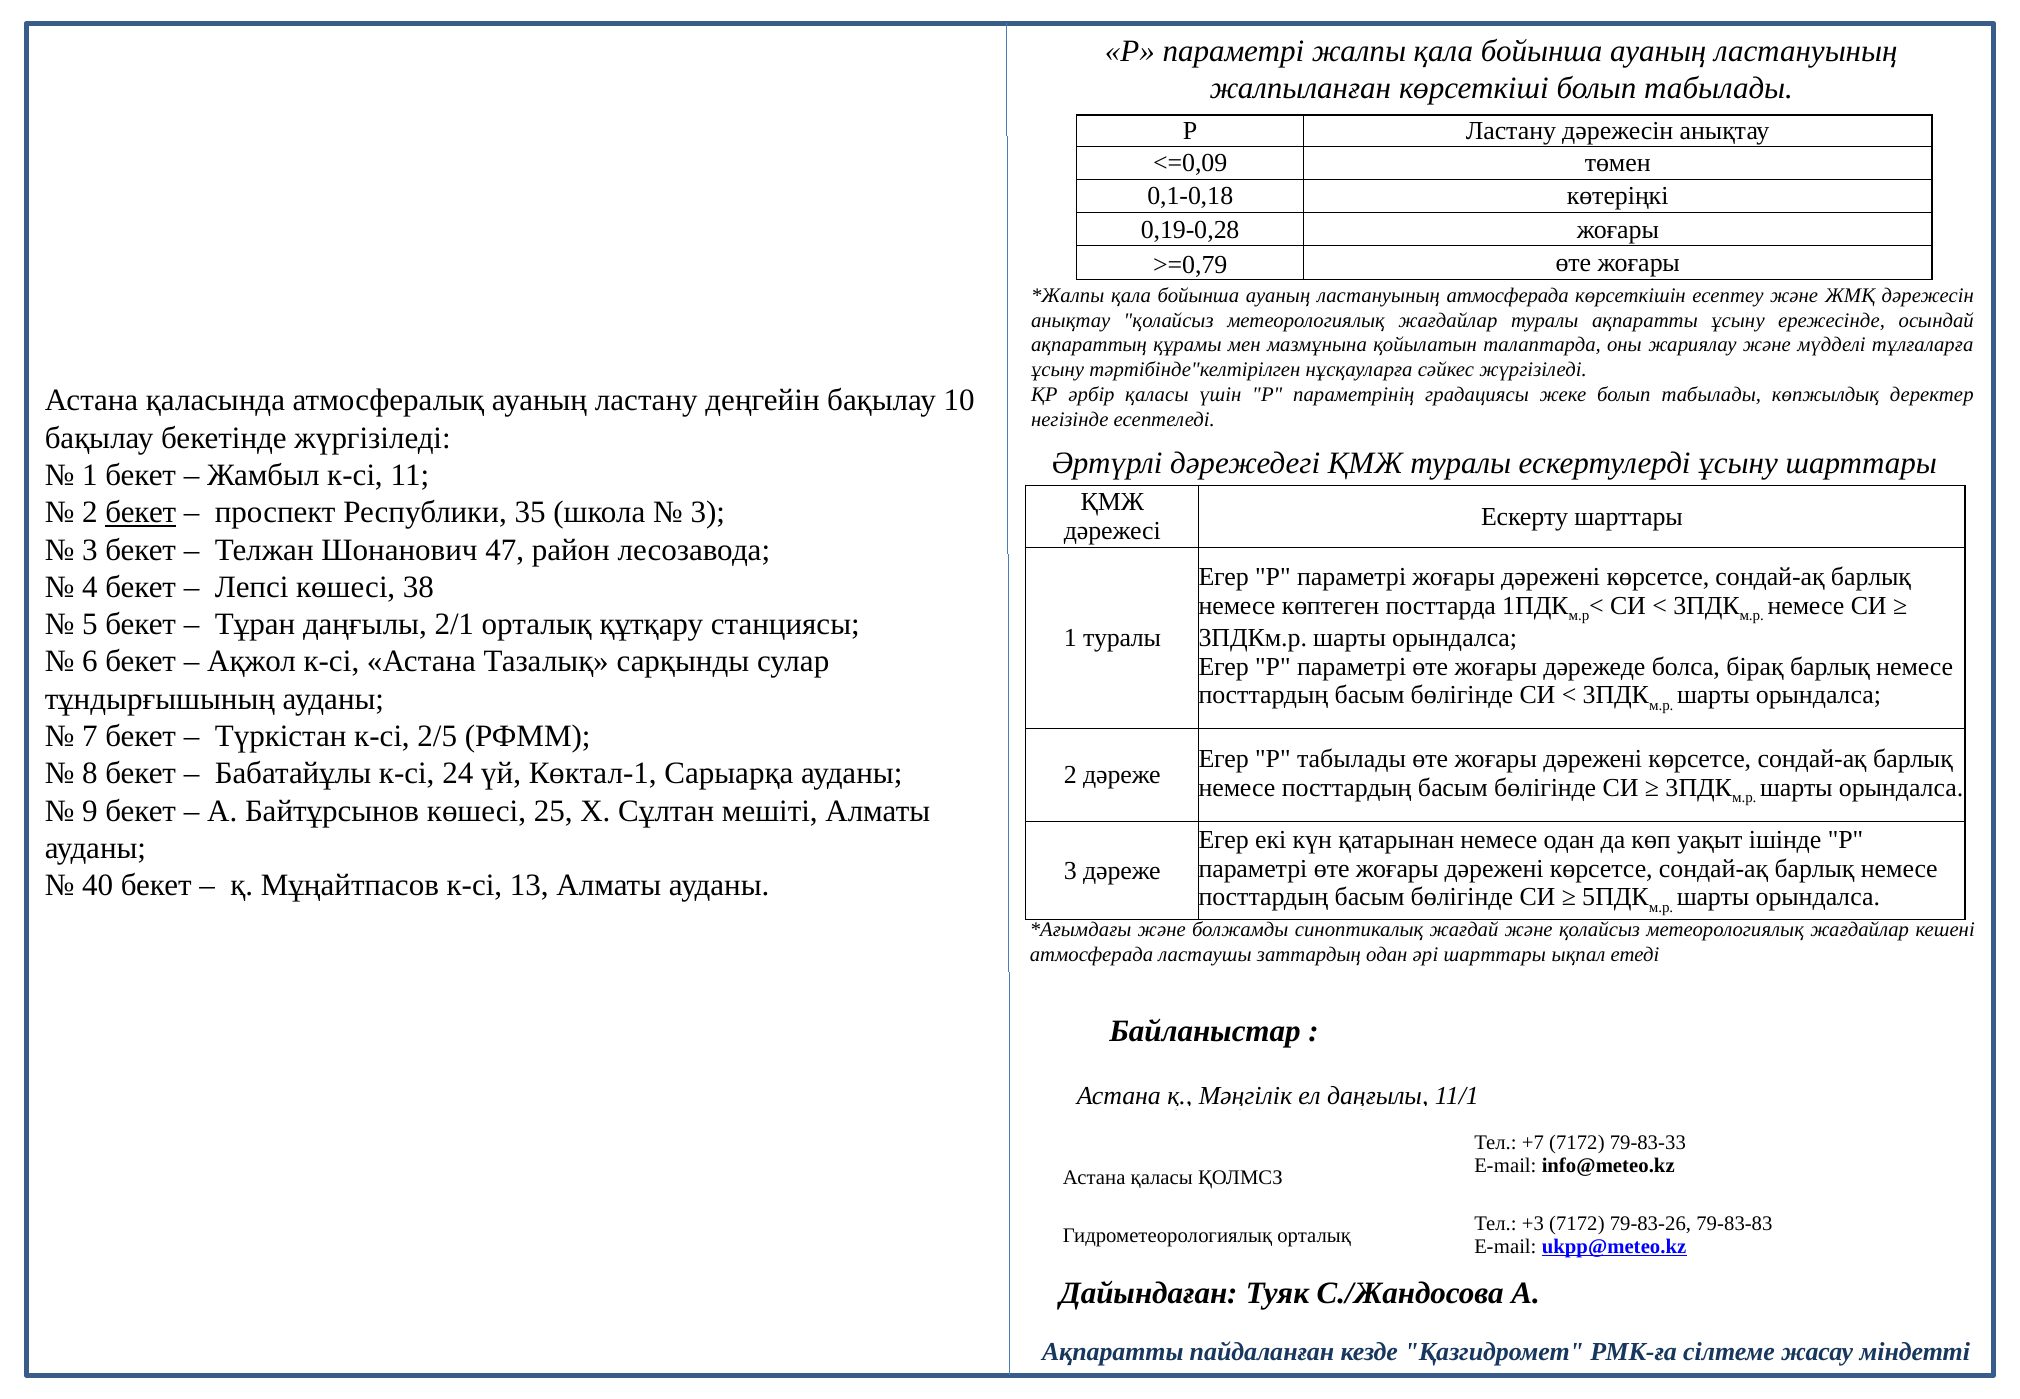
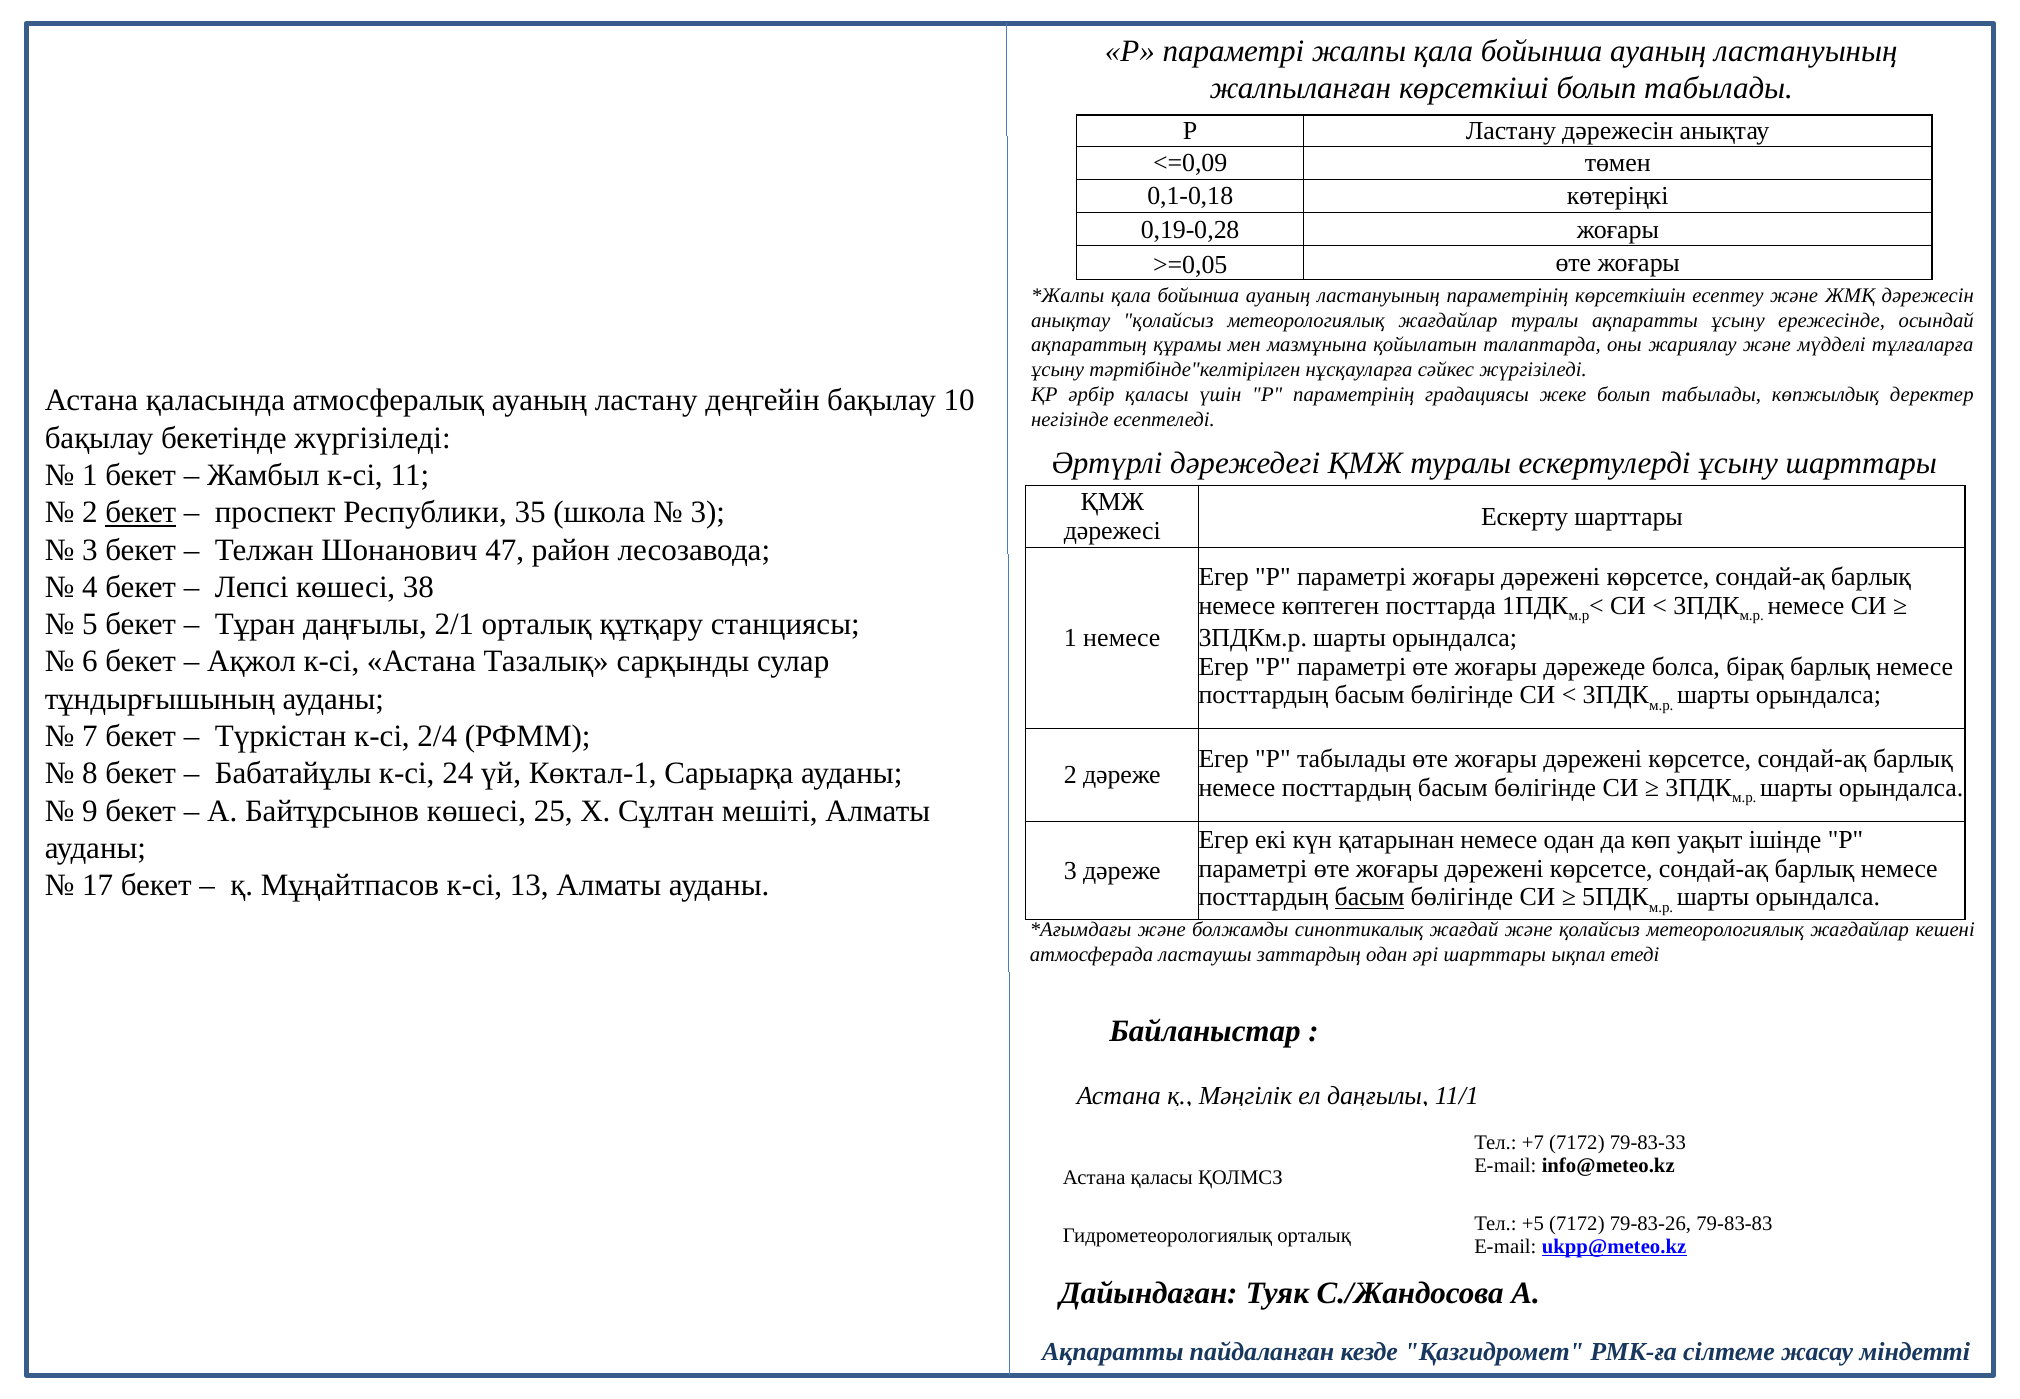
>=0,79: >=0,79 -> >=0,05 (1190, 265)
ластануының атмосферада: атмосферада -> параметрінің (1508, 295)
1 туралы: туралы -> немесе (1122, 638)
2/5: 2/5 -> 2/4 (437, 736)
40: 40 -> 17 (98, 885)
басым underline: none -> present (1370, 897)
+3: +3 -> +5 (1533, 1223)
